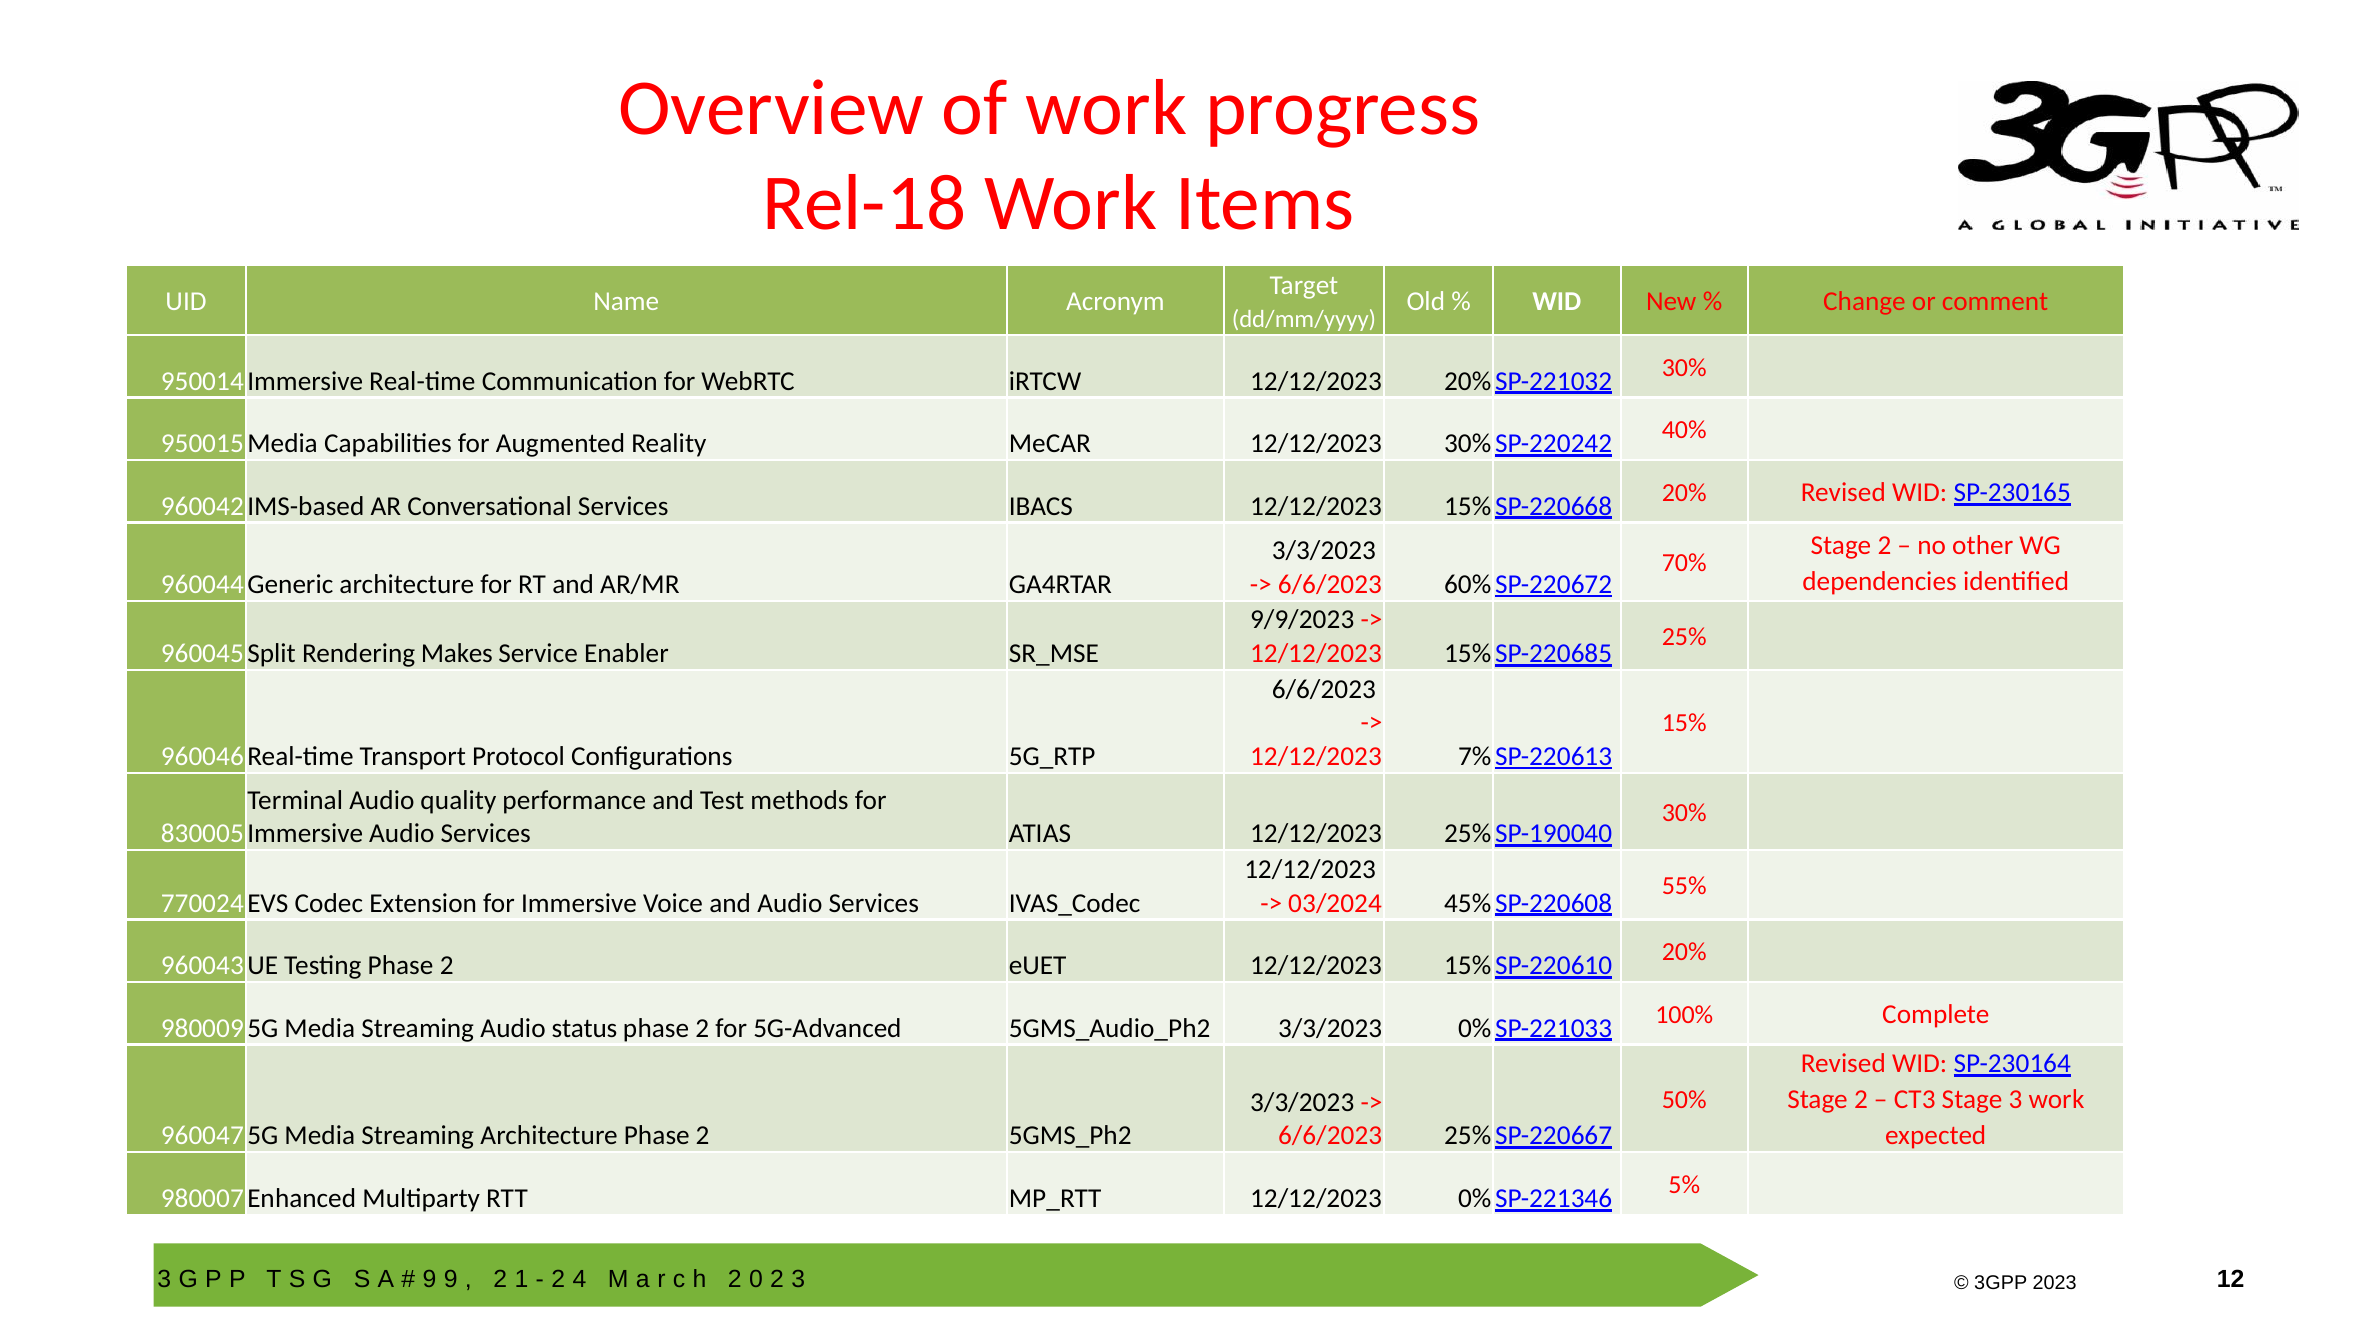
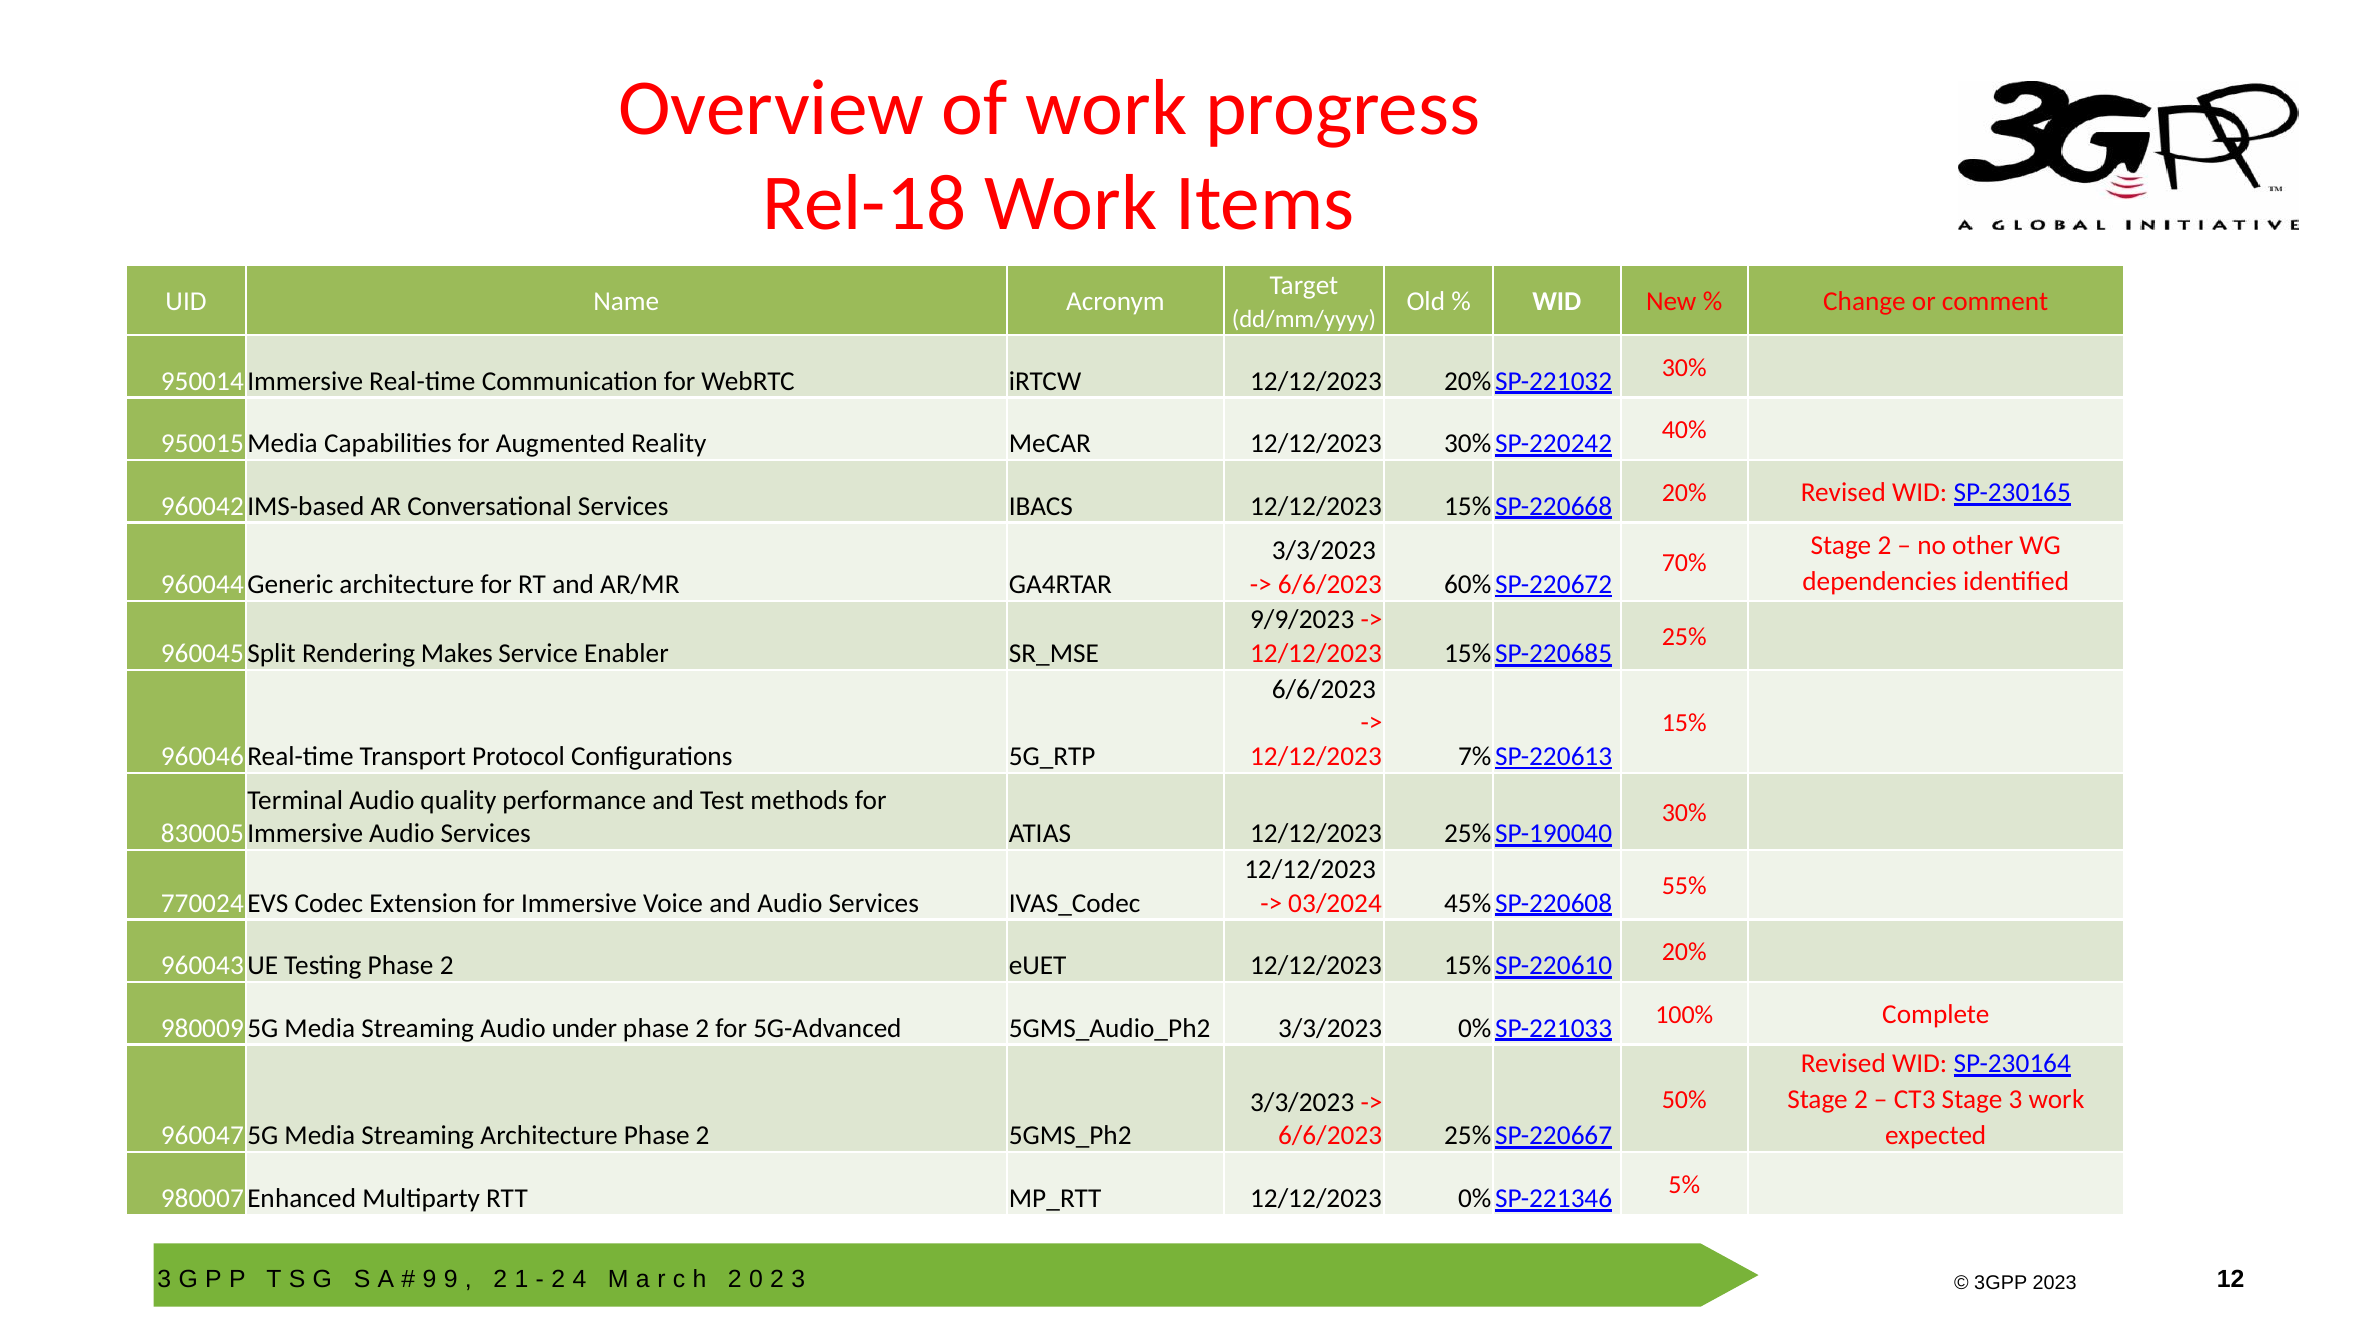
status: status -> under (584, 1028)
